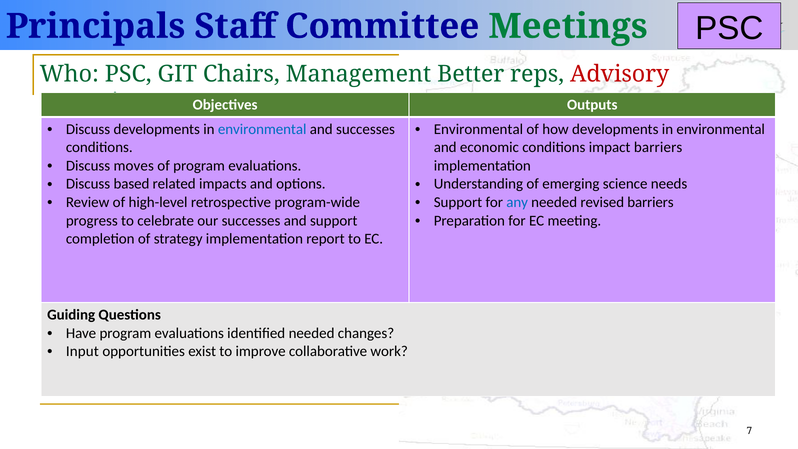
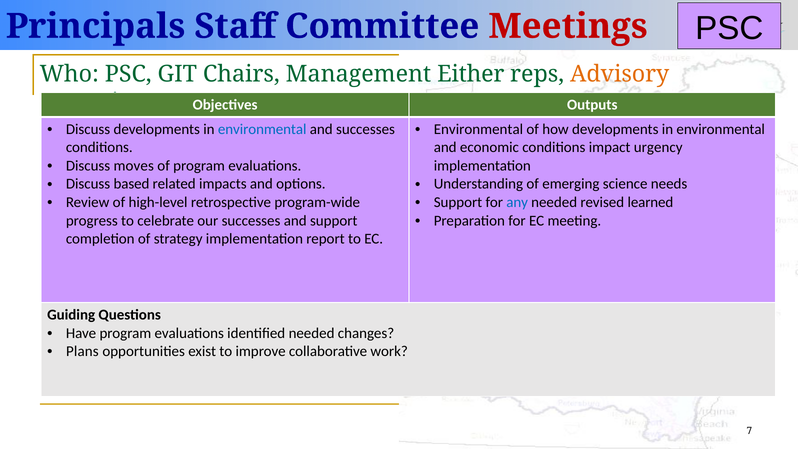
Meetings colour: green -> red (568, 26)
Better: Better -> Either (471, 74)
Advisory colour: red -> orange (620, 74)
impact barriers: barriers -> urgency (658, 147)
revised barriers: barriers -> learned (650, 202)
Input: Input -> Plans (82, 351)
